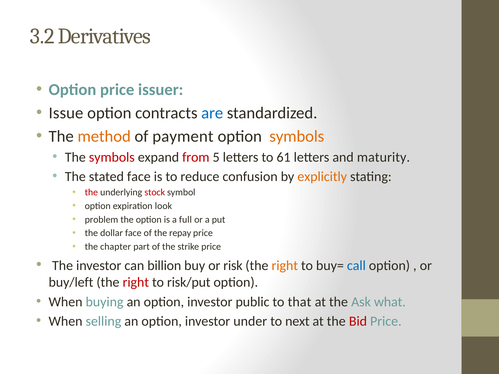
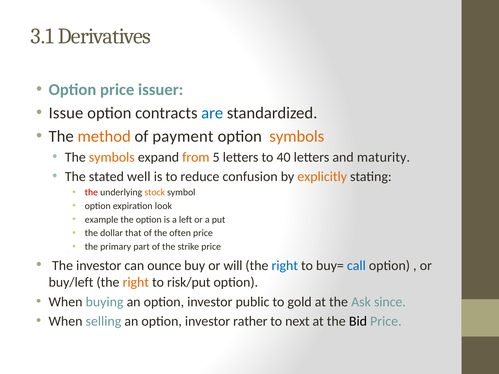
3.2: 3.2 -> 3.1 (42, 36)
symbols colour: red -> orange (112, 157)
from colour: red -> orange (196, 157)
61: 61 -> 40 (284, 157)
stated face: face -> well (139, 177)
stock colour: red -> orange (155, 192)
problem: problem -> example (102, 220)
full: full -> left (186, 220)
dollar face: face -> that (133, 233)
repay: repay -> often (180, 233)
chapter: chapter -> primary (116, 247)
billion: billion -> ounce (164, 266)
risk: risk -> will (233, 266)
right colour: orange -> blue (285, 266)
right colour: red -> orange (136, 283)
that: that -> gold (300, 302)
what: what -> since (390, 302)
under: under -> rather (250, 321)
Bid colour: red -> black (358, 321)
